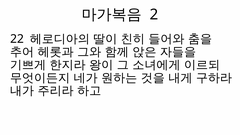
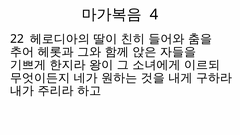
2: 2 -> 4 (154, 14)
